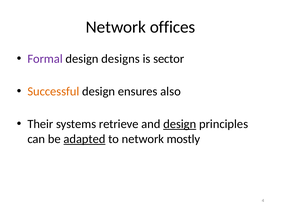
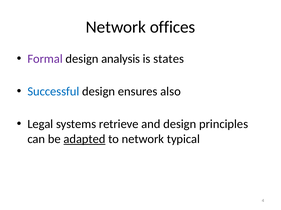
designs: designs -> analysis (121, 59)
sector: sector -> states (169, 59)
Successful colour: orange -> blue (53, 92)
Their: Their -> Legal (40, 125)
design underline: present -> none (180, 125)
mostly: mostly -> typical (183, 140)
